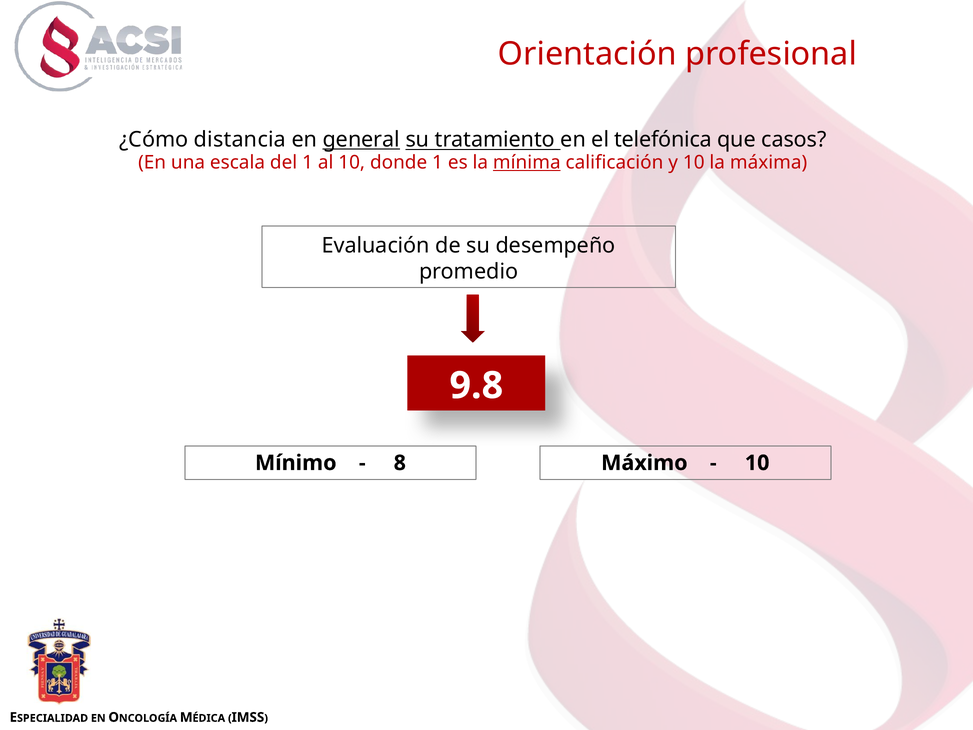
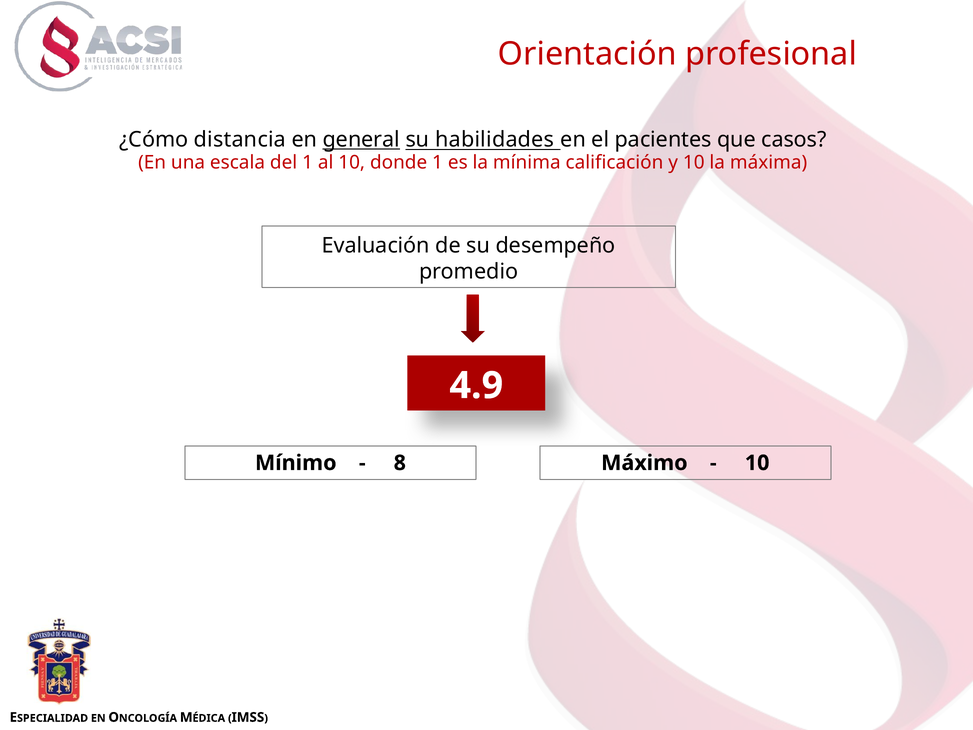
tratamiento: tratamiento -> habilidades (495, 140)
telefónica: telefónica -> pacientes (663, 140)
mínima underline: present -> none (527, 162)
9.8: 9.8 -> 4.9 (476, 385)
